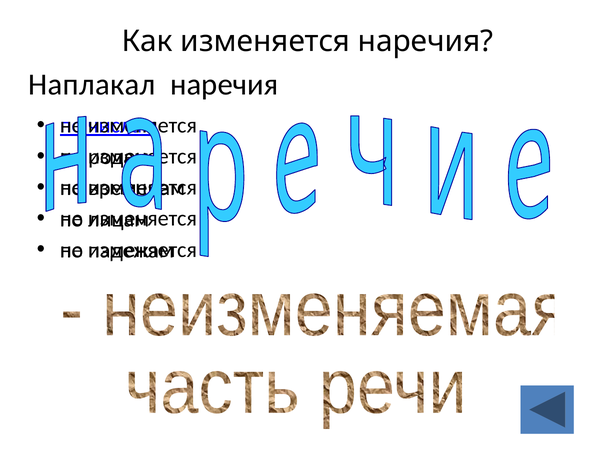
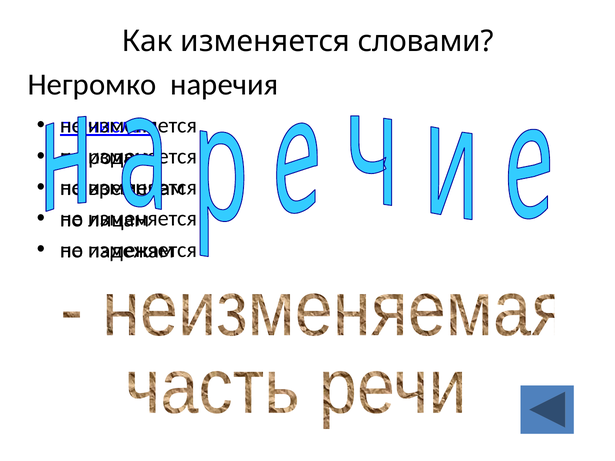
изменяется наречия: наречия -> словами (426, 42)
Наплакал: Наплакал -> Негромко (92, 85)
